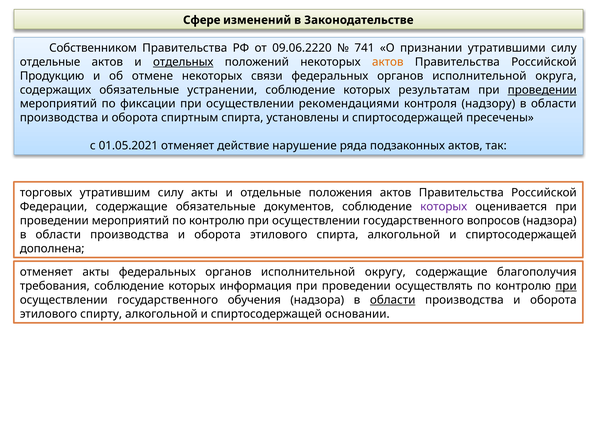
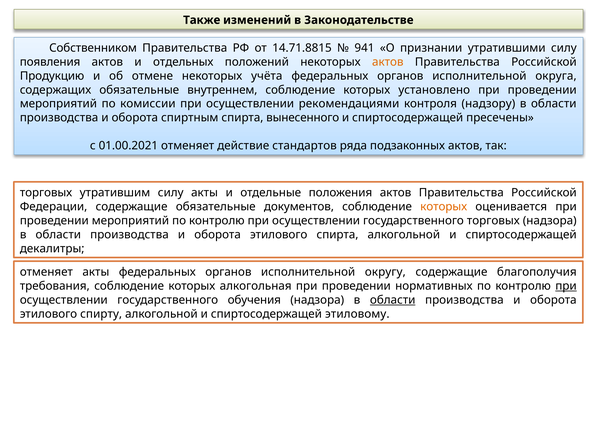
Сфере: Сфере -> Также (202, 20)
09.06.2220: 09.06.2220 -> 14.71.8815 (302, 48)
741: 741 -> 941 (364, 48)
отдельные: отдельные -> появления (50, 62)
отдельных underline: present -> none (183, 62)
связи: связи -> учёта (267, 76)
устранении: устранении -> внутреннем (222, 90)
результатам: результатам -> установлено (434, 90)
проведении underline: present -> none (542, 90)
фиксации: фиксации -> комиссии (148, 104)
установлены: установлены -> вынесенного (303, 118)
01.05.2021: 01.05.2021 -> 01.00.2021 (128, 146)
нарушение: нарушение -> стандартов (305, 146)
которых colour: purple -> orange (444, 207)
государственного вопросов: вопросов -> торговых (493, 220)
дополнена: дополнена -> декалитры (52, 248)
информация: информация -> алкогольная (256, 286)
осуществлять: осуществлять -> нормативных (434, 286)
основании: основании -> этиловому (357, 314)
